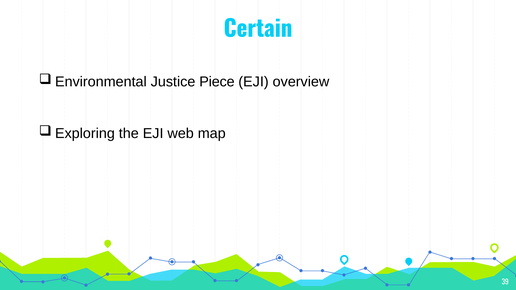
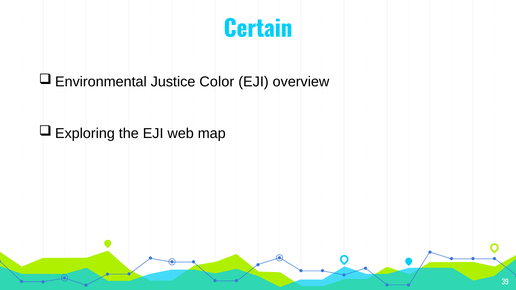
Piece: Piece -> Color (217, 82)
